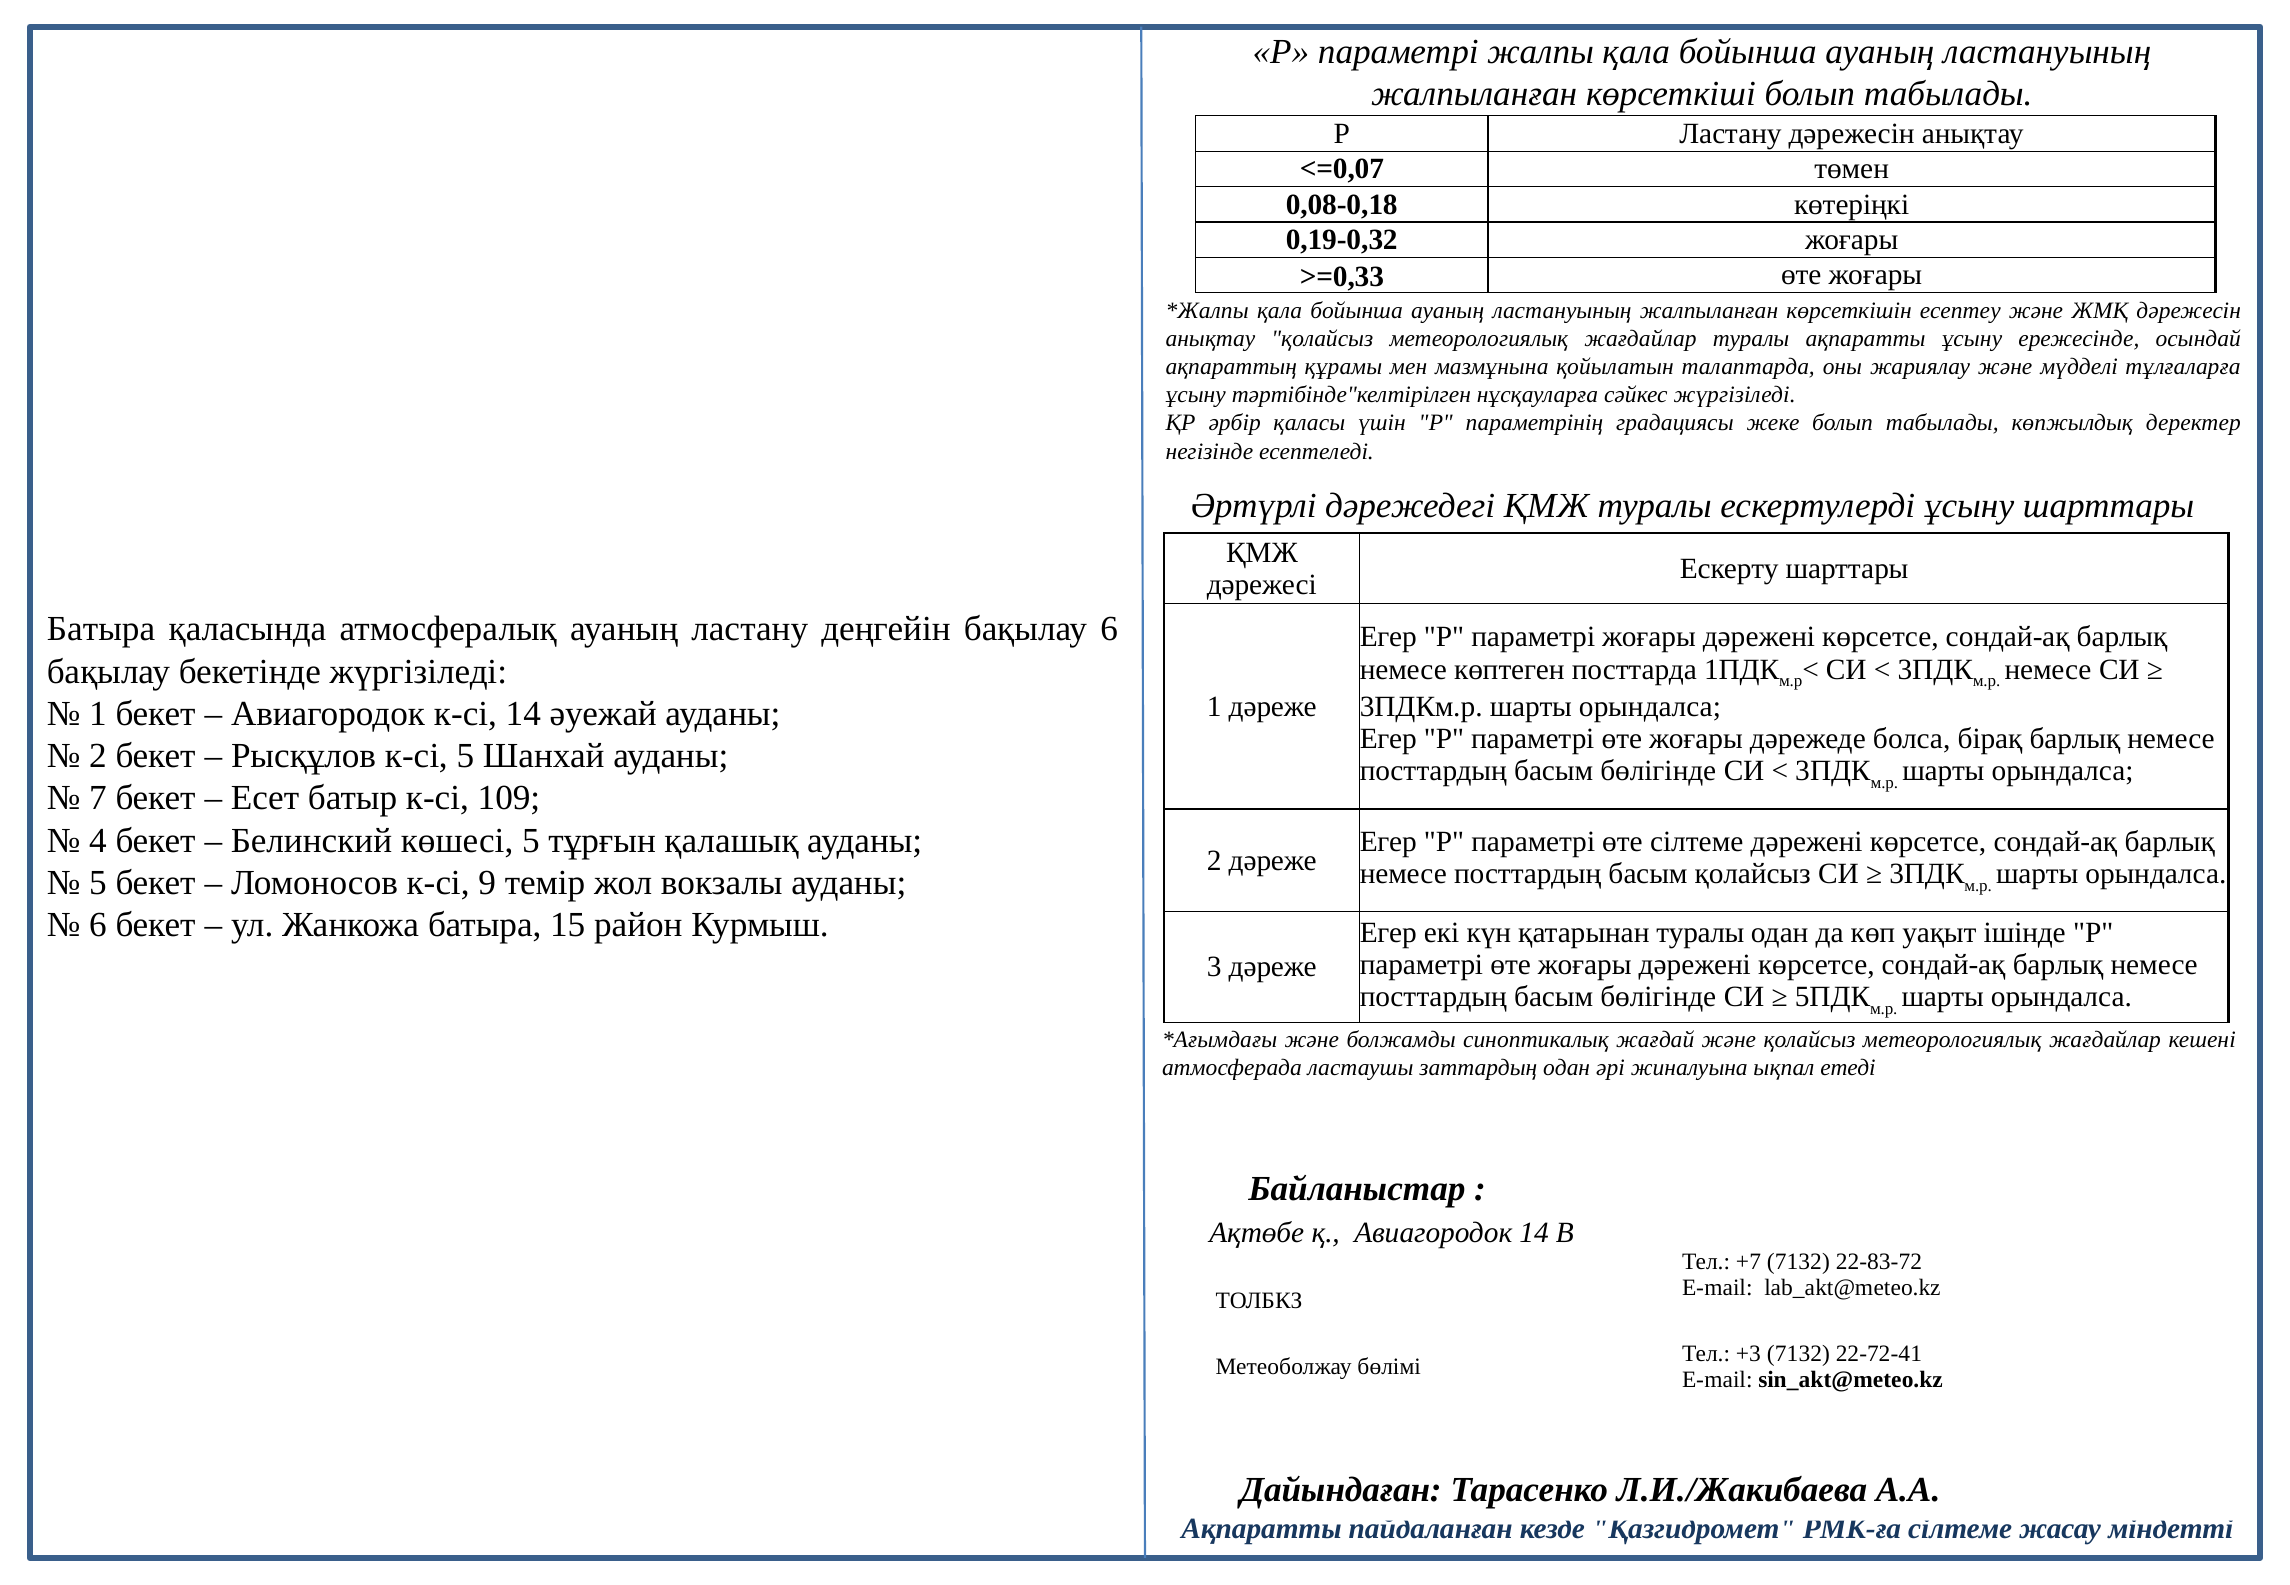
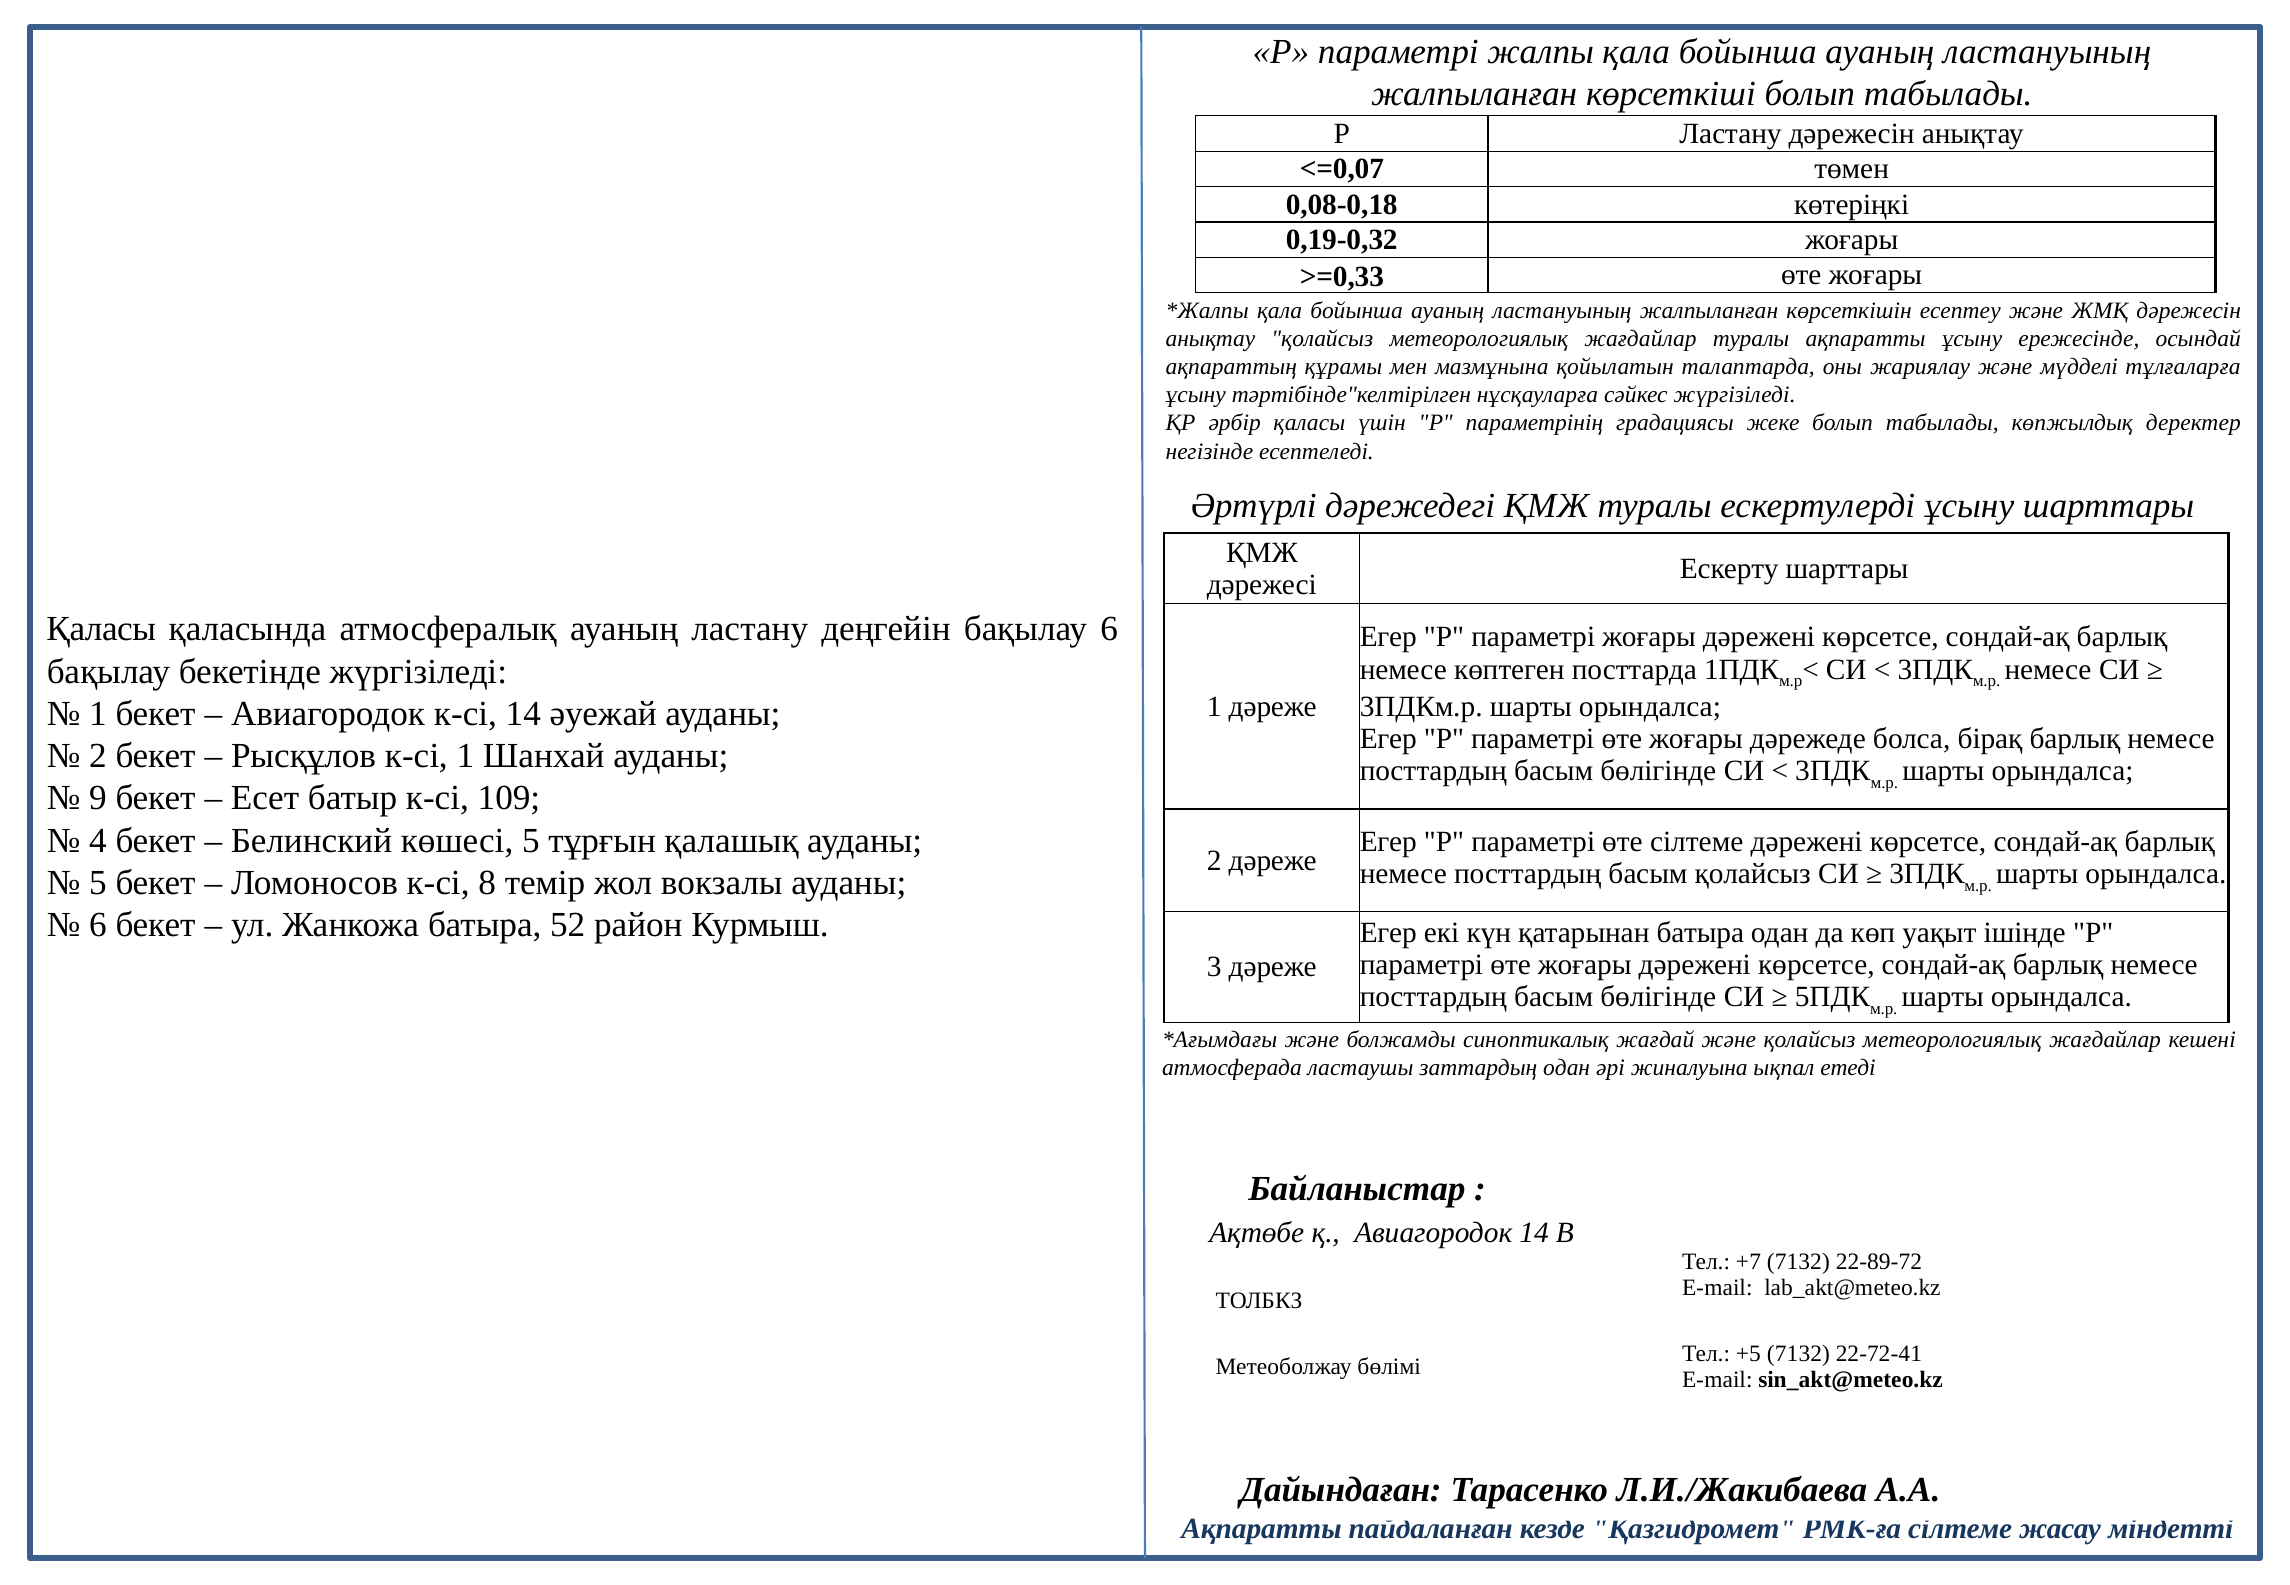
Батыра: Батыра -> Қаласы (101, 629)
к-сі 5: 5 -> 1 (465, 756)
7: 7 -> 9 (98, 798)
9: 9 -> 8 (487, 883)
15: 15 -> 52 (568, 925)
қатарынан туралы: туралы -> батыра (1700, 933)
22-83-72: 22-83-72 -> 22-89-72 (1879, 1262)
+3: +3 -> +5 (1748, 1354)
